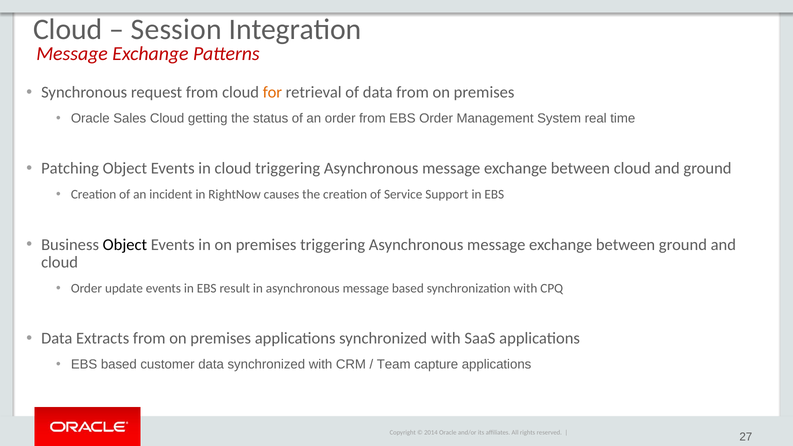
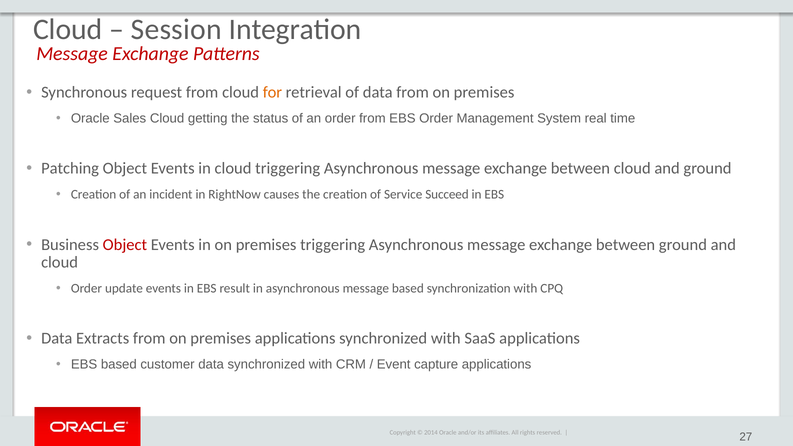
Support: Support -> Succeed (447, 195)
Object colour: black -> red (125, 245)
Team: Team -> Event (394, 365)
